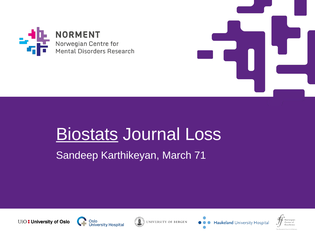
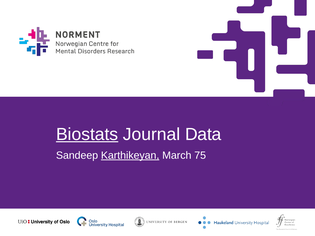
Loss: Loss -> Data (203, 134)
Karthikeyan underline: none -> present (130, 155)
71: 71 -> 75 (200, 155)
